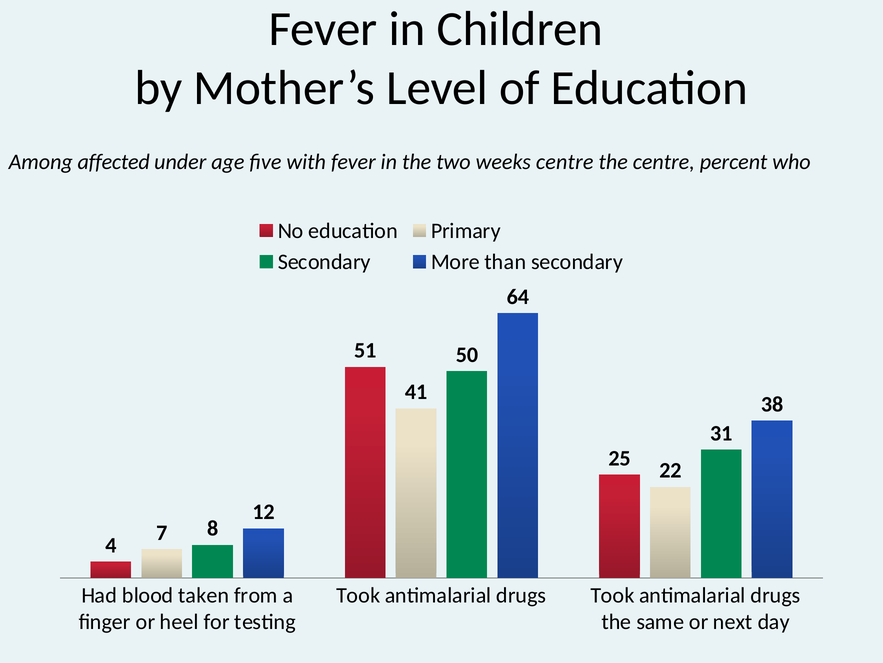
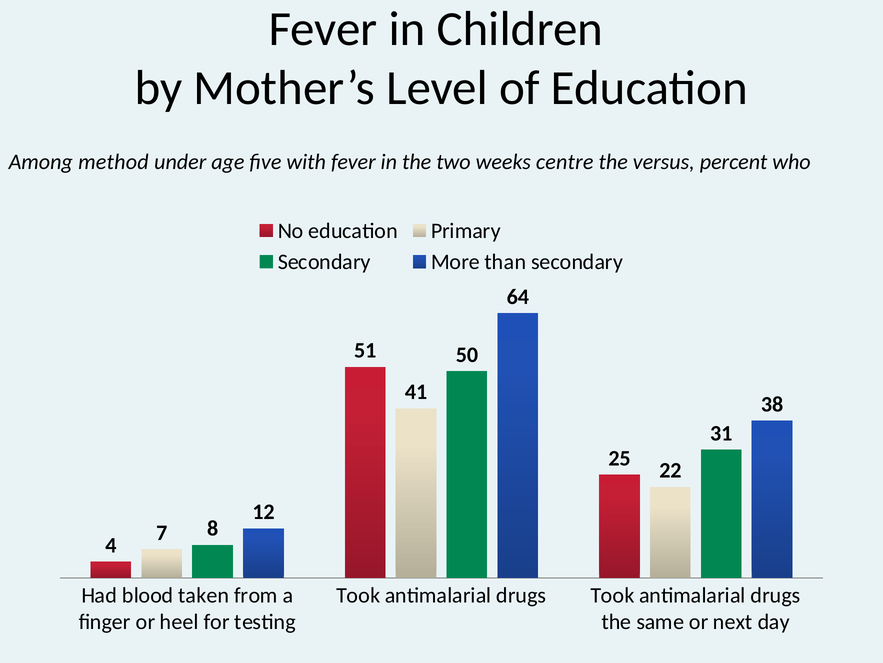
affected: affected -> method (113, 162)
the centre: centre -> versus (664, 162)
